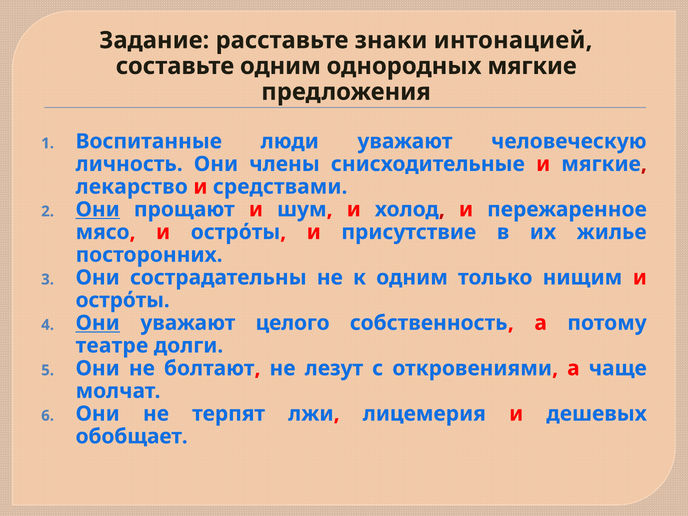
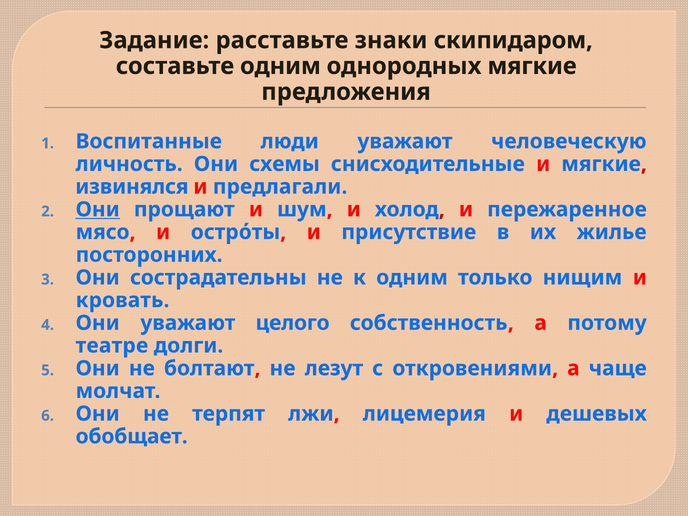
интонацией: интонацией -> скипидаром (513, 40)
члены: члены -> схемы (285, 164)
лекарство: лекарство -> извинялся (132, 187)
средствами: средствами -> предлагали (280, 187)
острόты: острόты -> кровать (123, 300)
Они underline: present -> none (98, 323)
